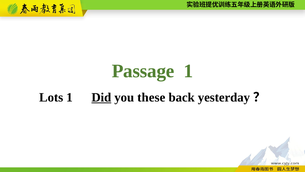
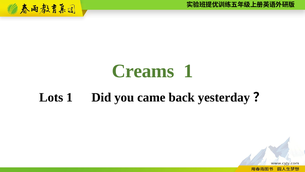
Passage: Passage -> Creams (143, 71)
Did underline: present -> none (101, 97)
these: these -> came (151, 97)
